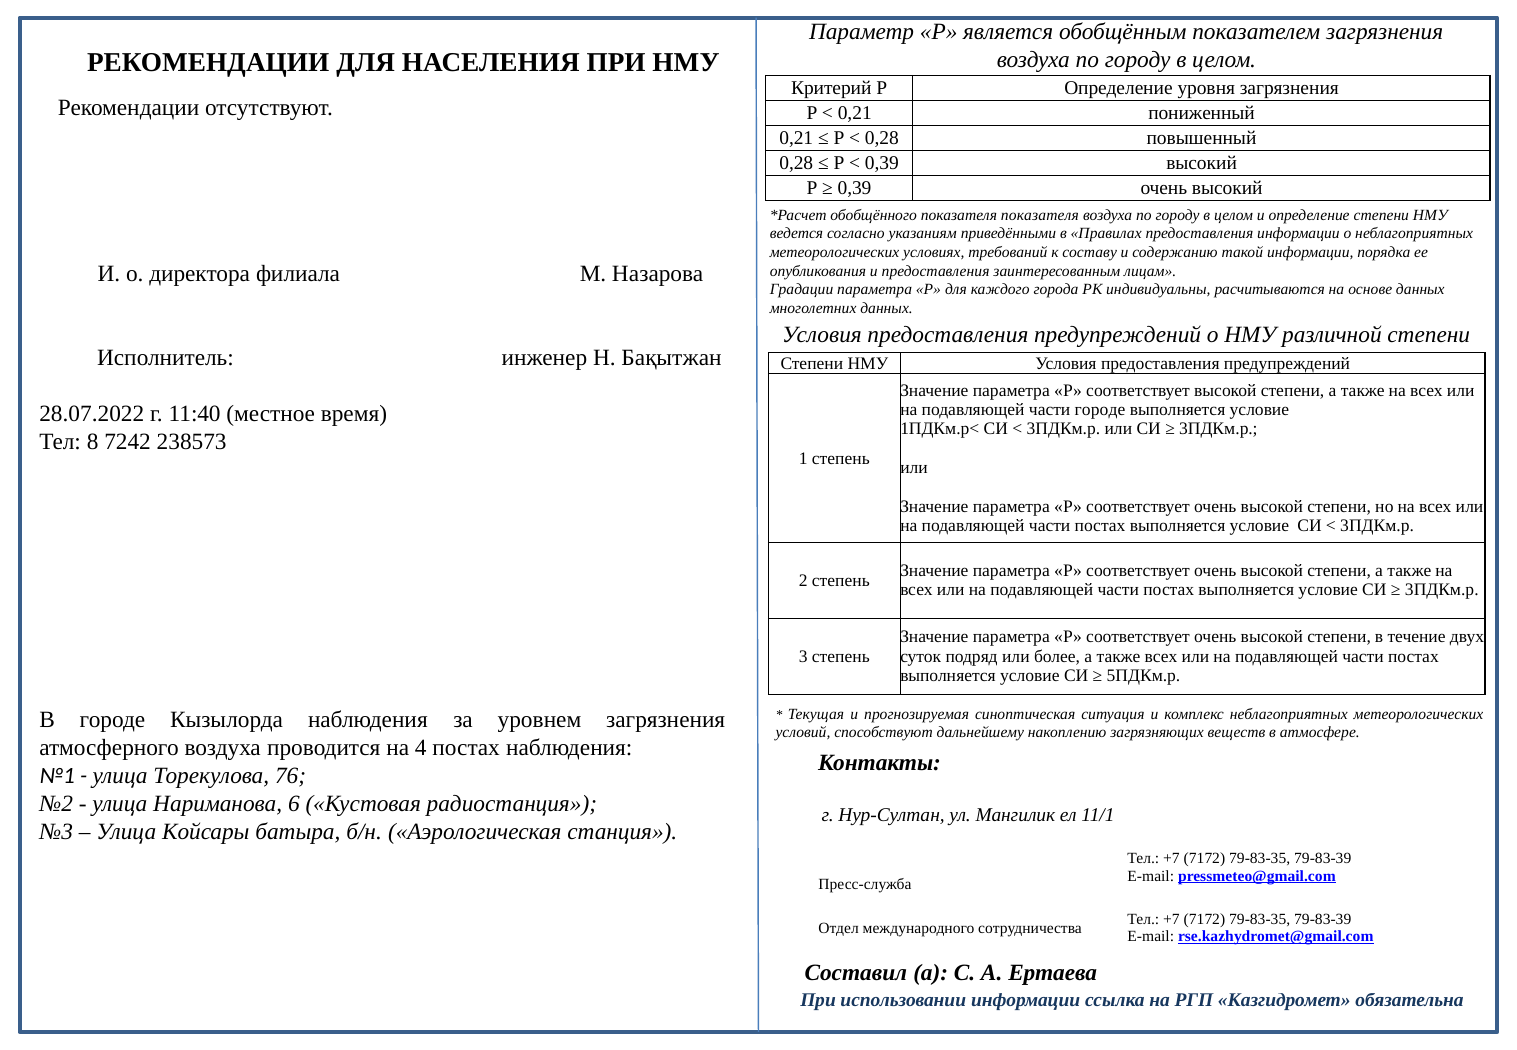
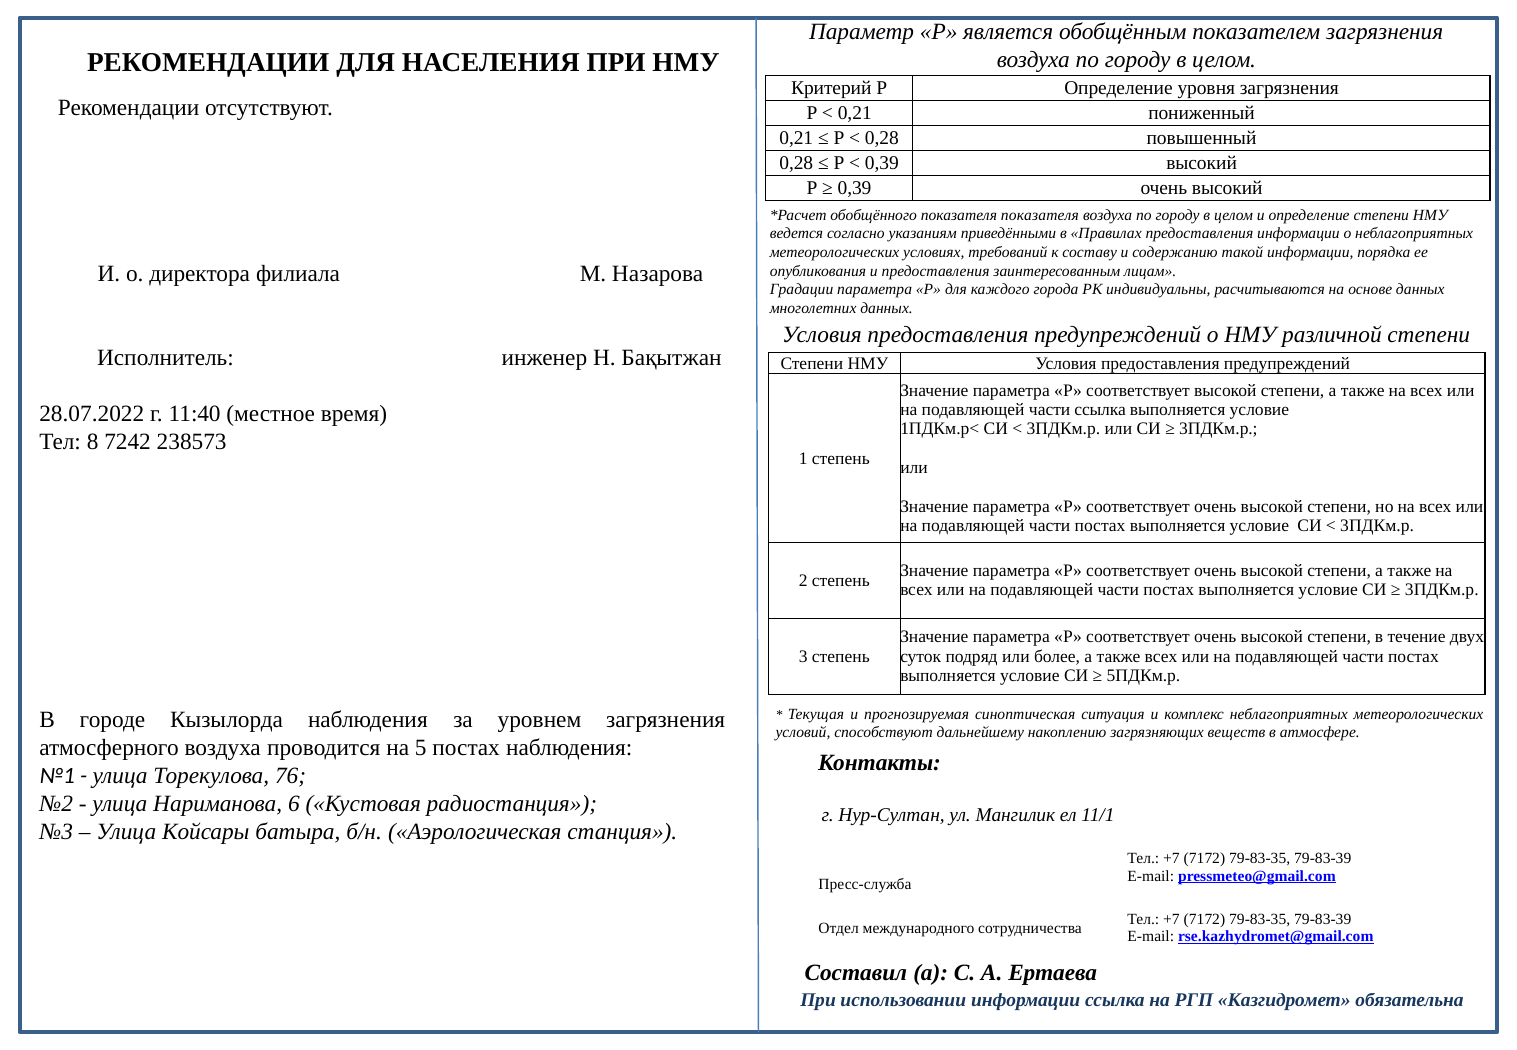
части городе: городе -> ссылка (1100, 410)
4: 4 -> 5 (421, 748)
